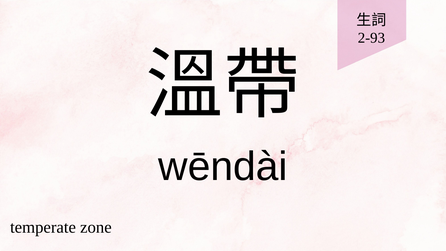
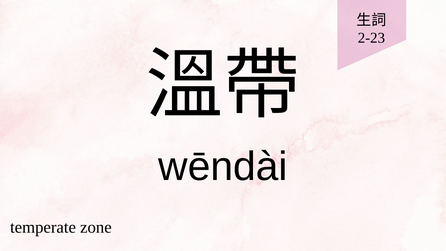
2-93: 2-93 -> 2-23 (371, 38)
